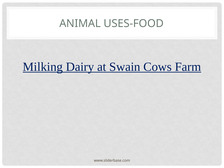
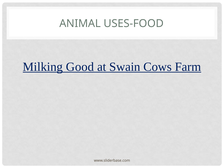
Dairy: Dairy -> Good (80, 67)
